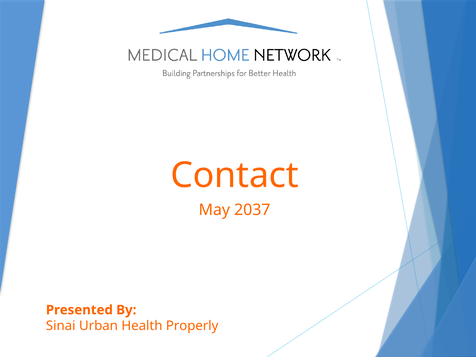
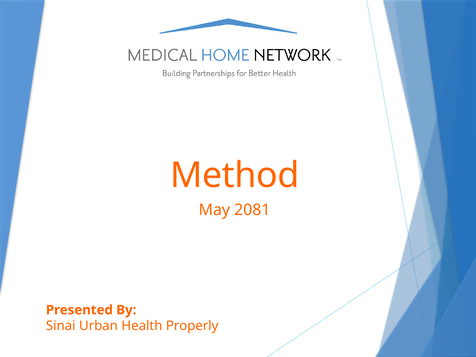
Contact: Contact -> Method (235, 176)
2037: 2037 -> 2081 (252, 210)
